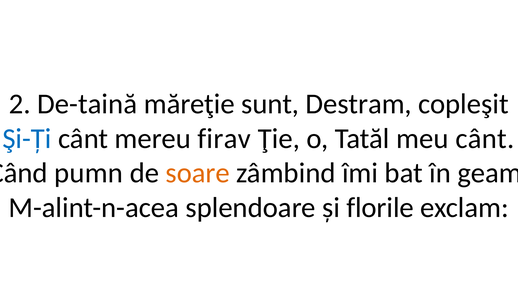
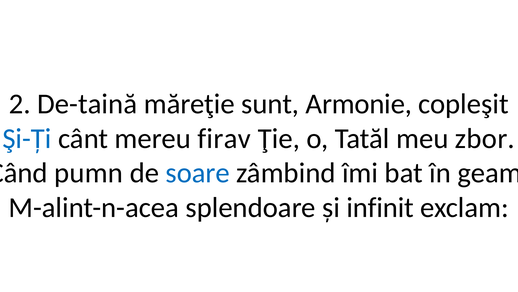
Destram: Destram -> Armonie (359, 104)
meu cânt: cânt -> zbor (485, 138)
soare colour: orange -> blue (198, 173)
florile: florile -> infinit (380, 207)
